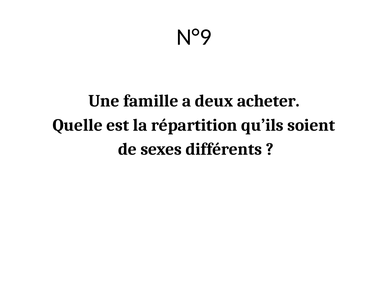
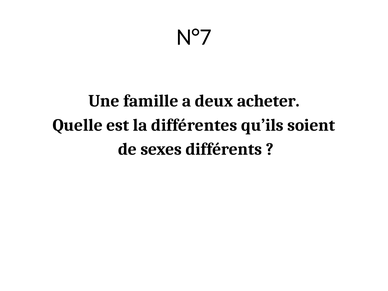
N°9: N°9 -> N°7 (194, 37)
répartition: répartition -> différentes (194, 125)
